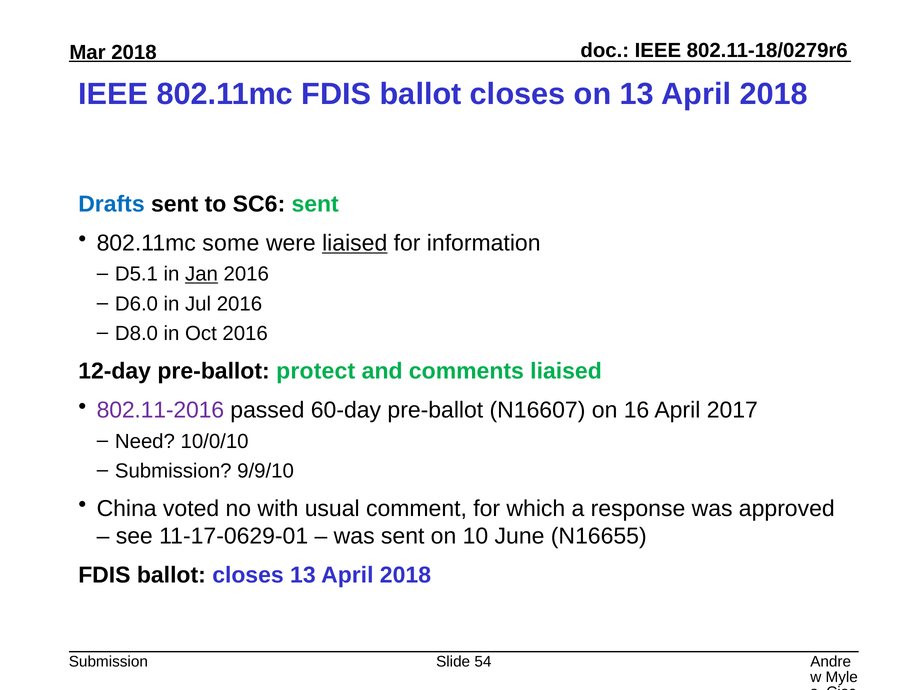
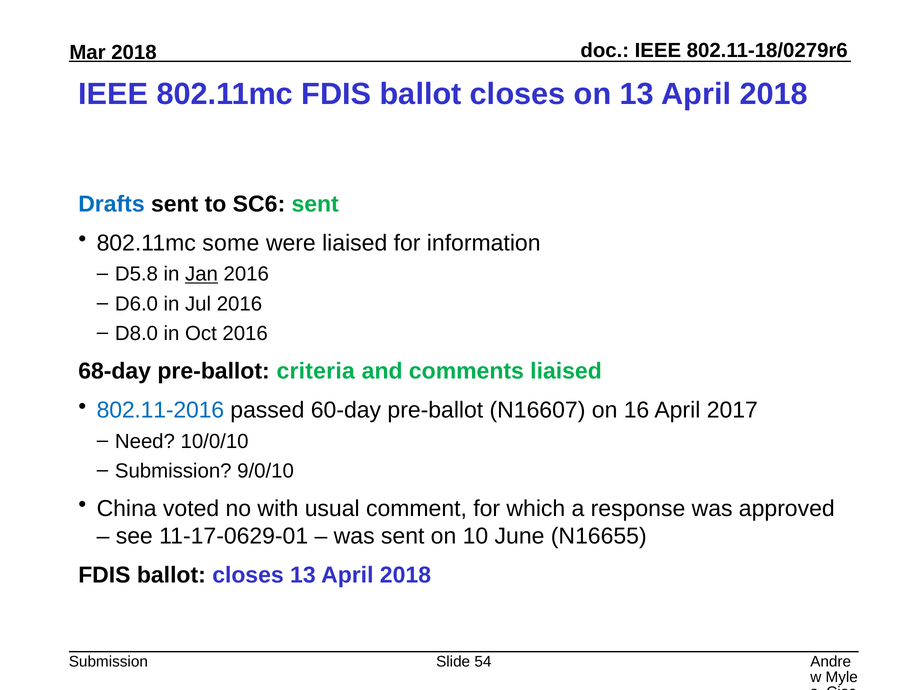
liaised underline: present -> none (355, 243)
D5.1: D5.1 -> D5.8 (136, 274)
12-day: 12-day -> 68-day (115, 371)
protect: protect -> criteria (316, 371)
802.11-2016 colour: purple -> blue (160, 410)
9/9/10: 9/9/10 -> 9/0/10 (266, 471)
